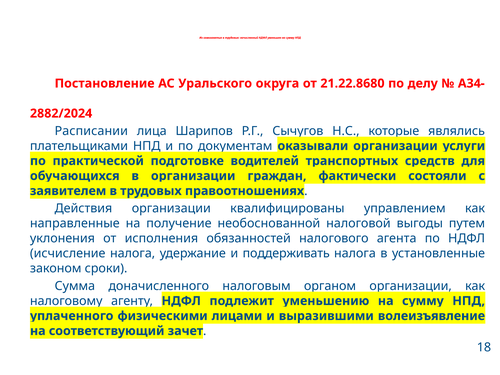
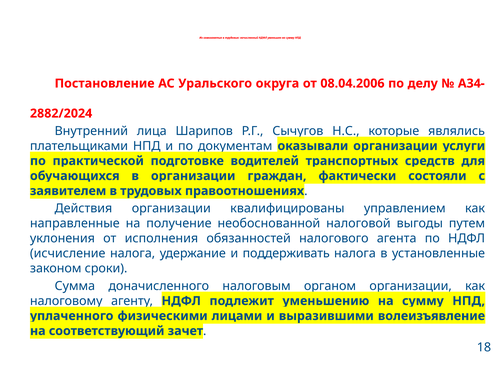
21.22.8680: 21.22.8680 -> 08.04.2006 (352, 83)
Расписании: Расписании -> Внутренний (91, 131)
